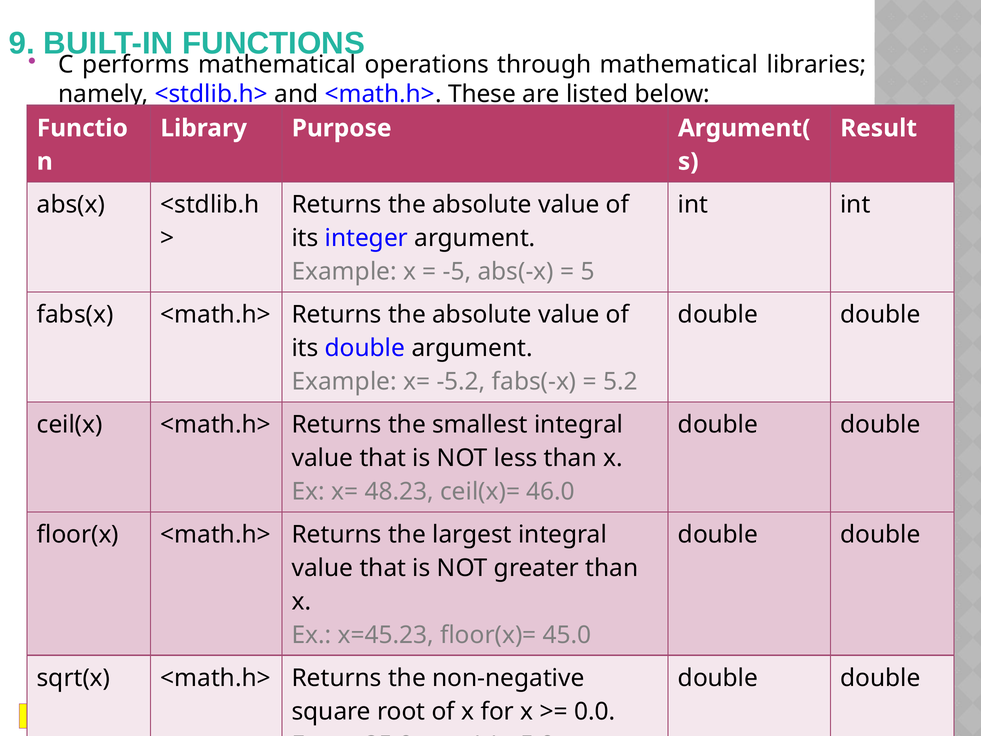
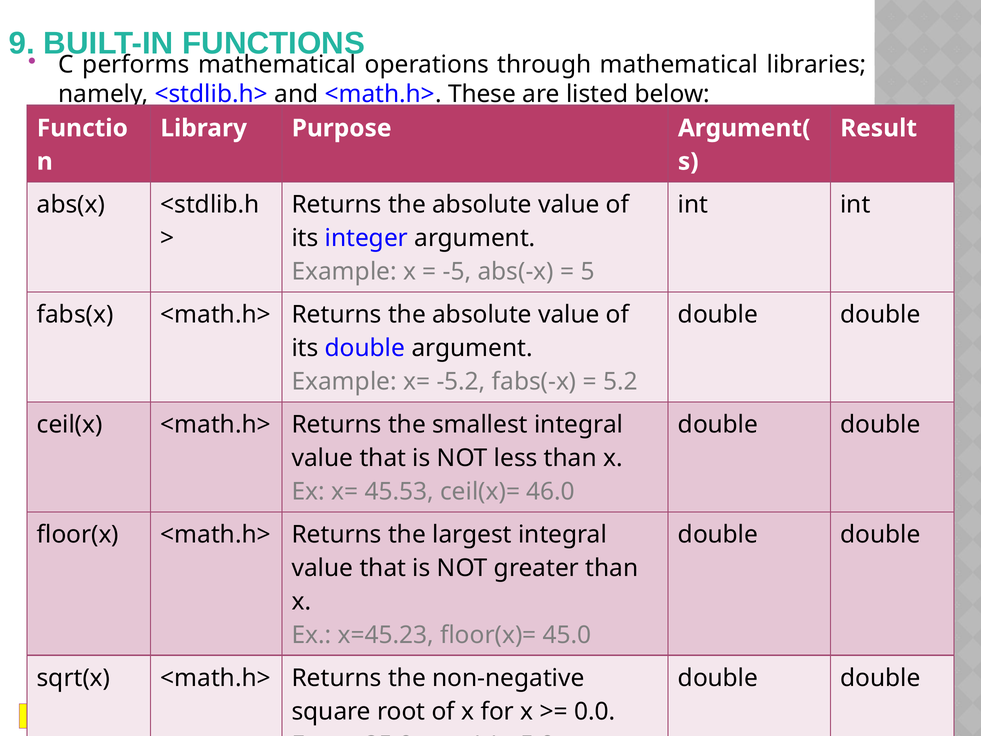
48.23: 48.23 -> 45.53 (399, 491)
